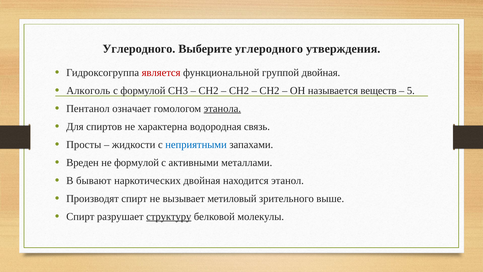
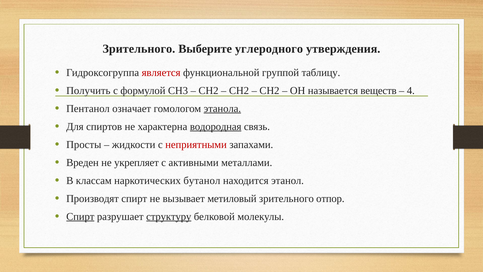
Углеродного: Углеродного -> Зрительного (139, 49)
группой двойная: двойная -> таблицу (321, 72)
Алкоголь: Алкоголь -> Получить (88, 90)
5: 5 -> 4 (411, 90)
водородная underline: none -> present (216, 126)
неприятными colour: blue -> red (196, 144)
не формулой: формулой -> укрепляет (137, 162)
бывают: бывают -> классам (94, 180)
наркотических двойная: двойная -> бутанол (202, 180)
выше: выше -> отпор (330, 198)
Спирт underline: none -> present (80, 216)
